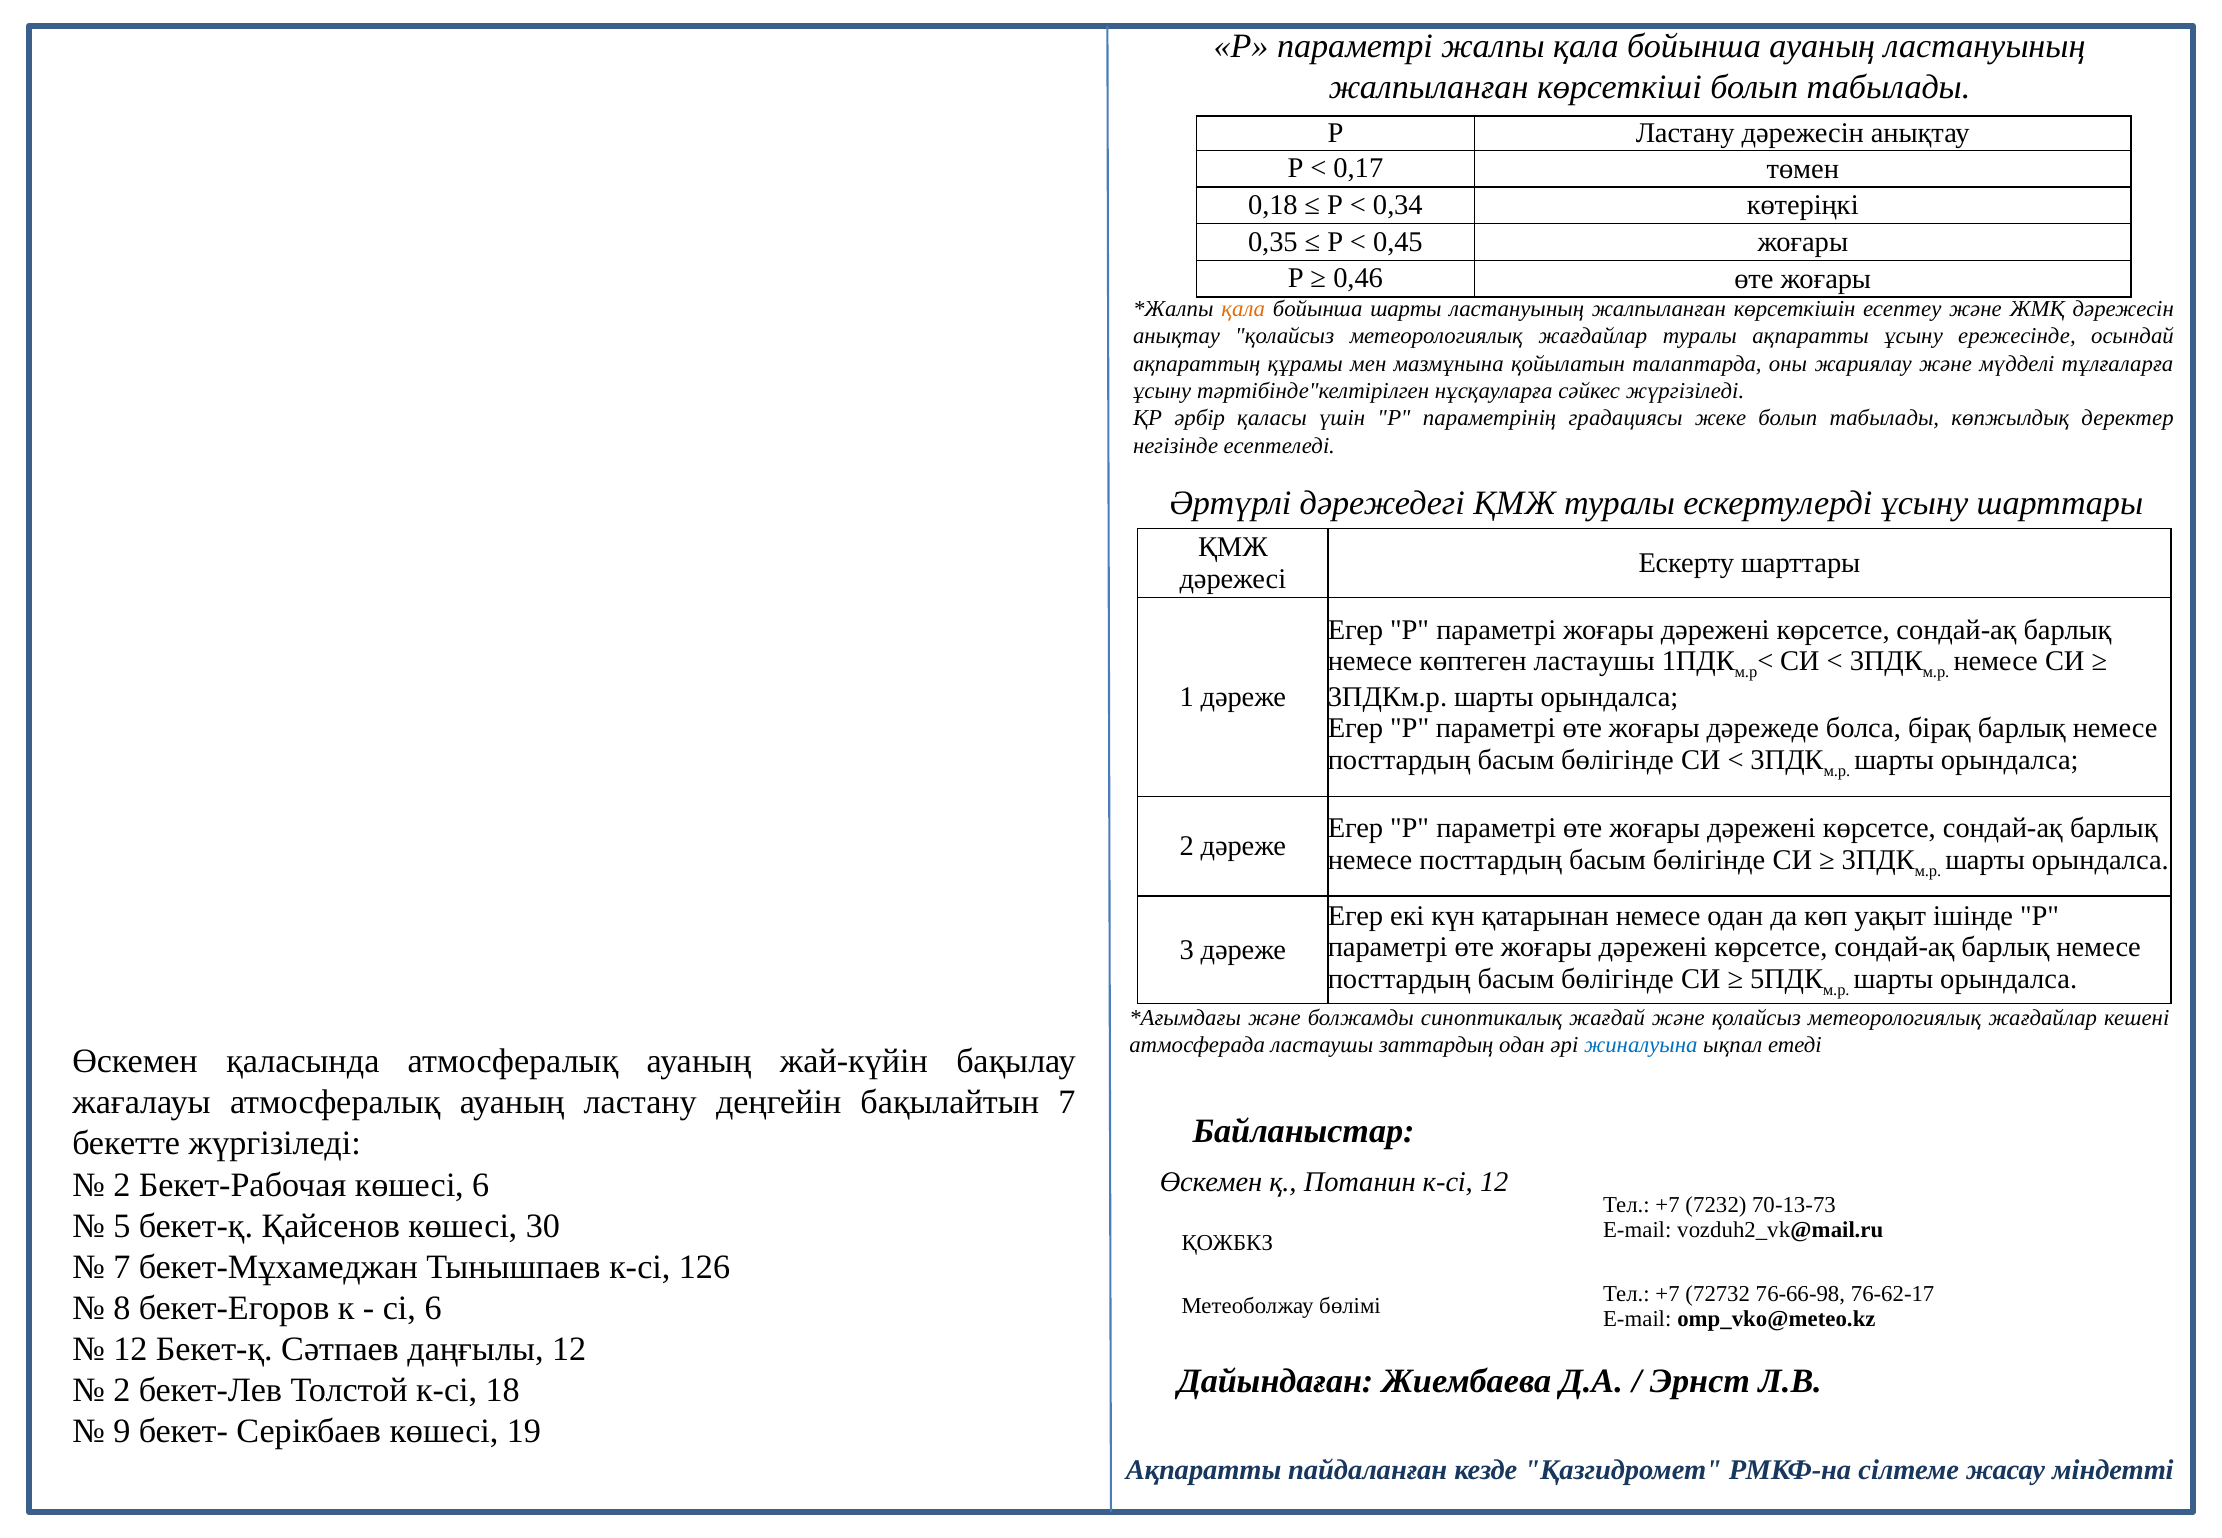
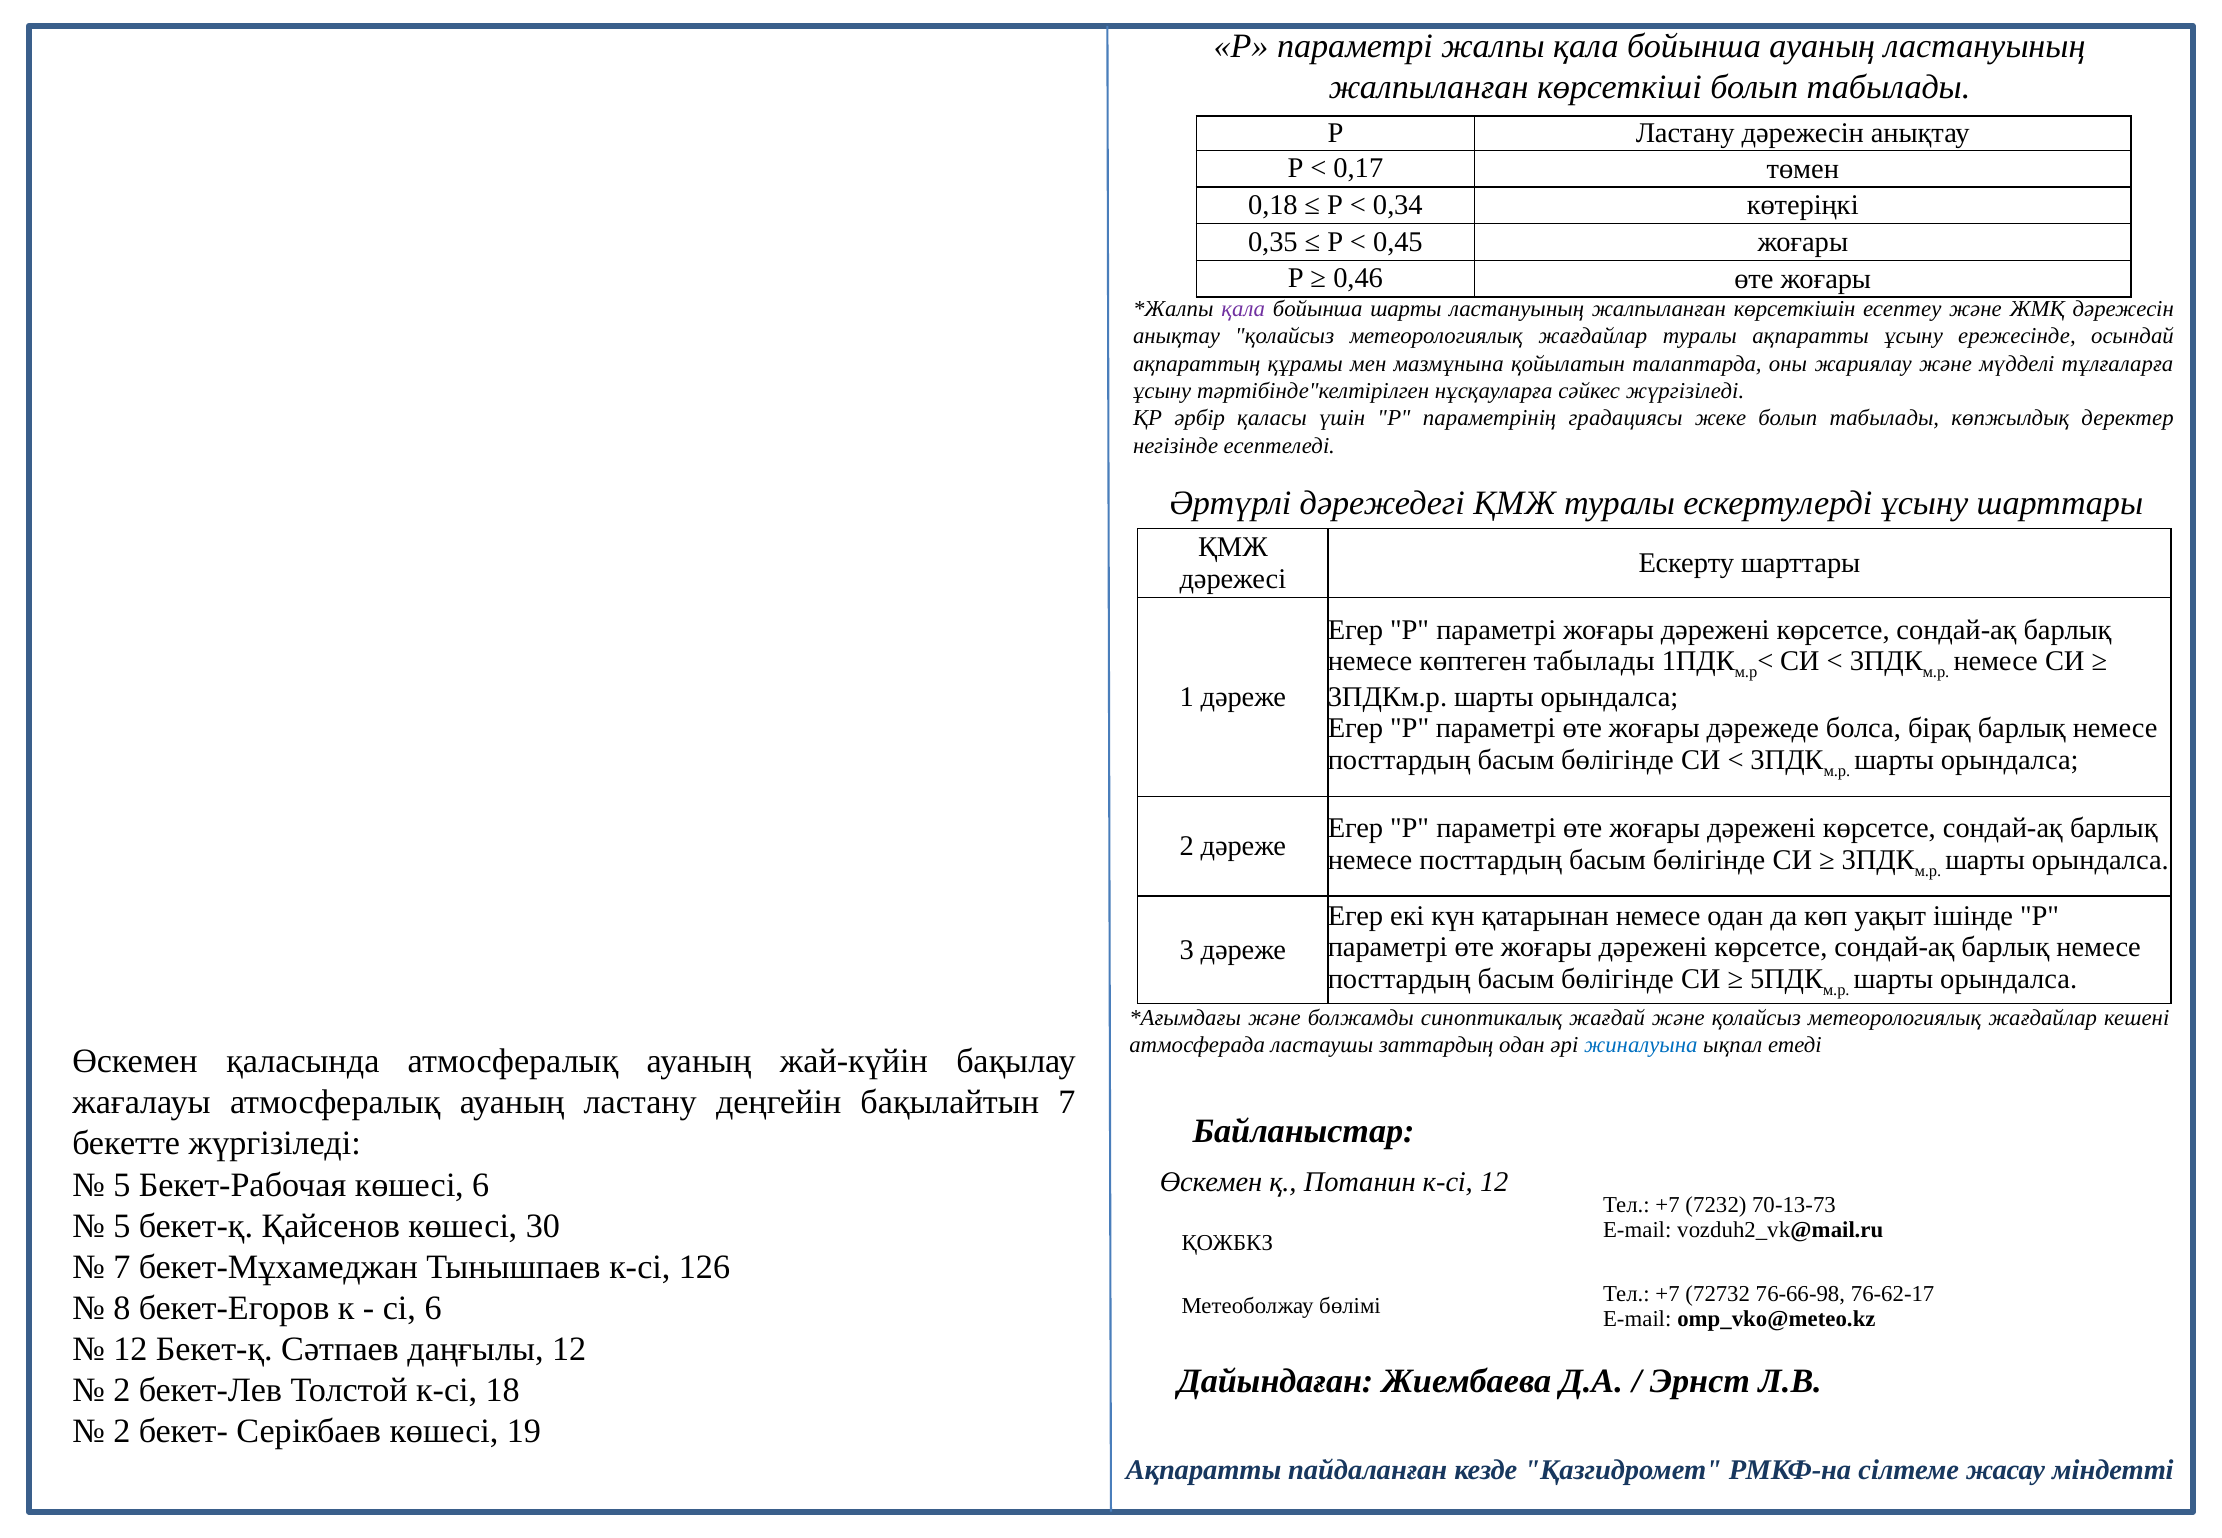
қала colour: orange -> purple (1243, 309)
көптеген ластаушы: ластаушы -> табылады (1594, 661)
2: 2 -> 5 (122, 1185)
9: 9 -> 2 (122, 1431)
